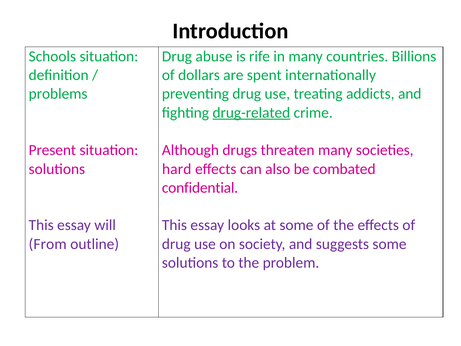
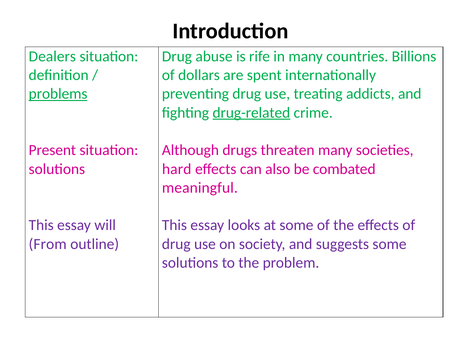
Schools: Schools -> Dealers (52, 56)
problems underline: none -> present (58, 94)
confidential: confidential -> meaningful (200, 188)
